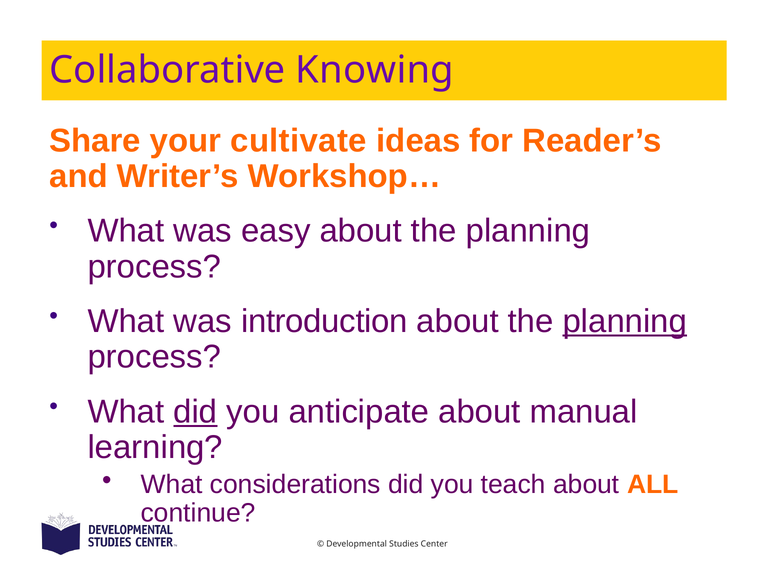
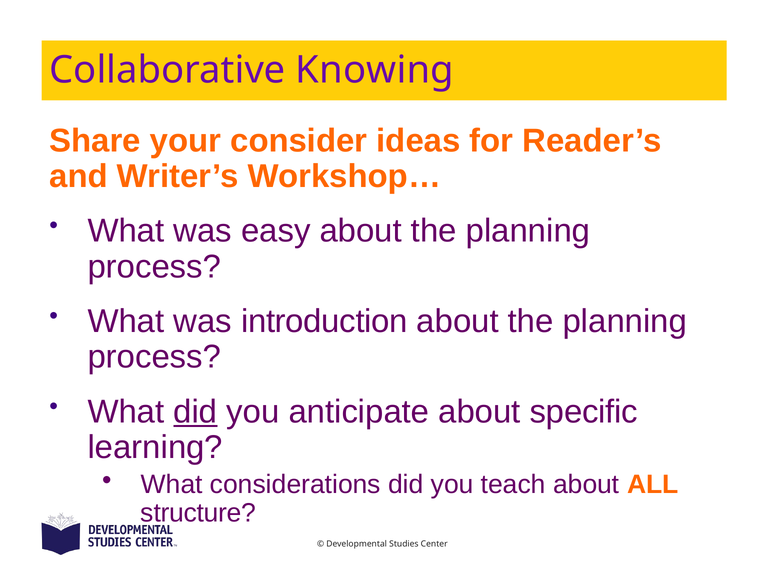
cultivate: cultivate -> consider (299, 141)
planning underline: present -> none (625, 321)
manual: manual -> specific (584, 412)
continue: continue -> structure (198, 513)
